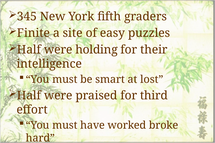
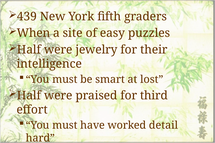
345: 345 -> 439 (27, 16)
Finite: Finite -> When (34, 33)
holding: holding -> jewelry (97, 50)
broke: broke -> detail (164, 125)
